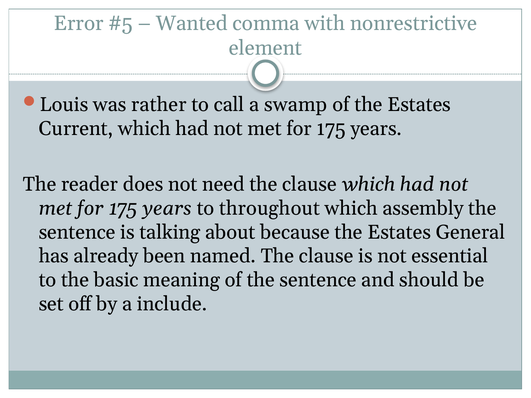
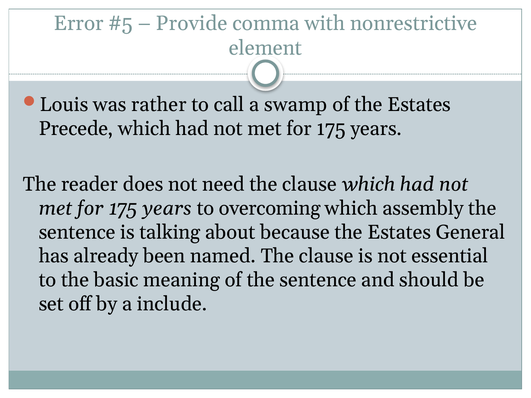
Wanted: Wanted -> Provide (192, 23)
Current: Current -> Precede (76, 129)
throughout: throughout -> overcoming (270, 208)
